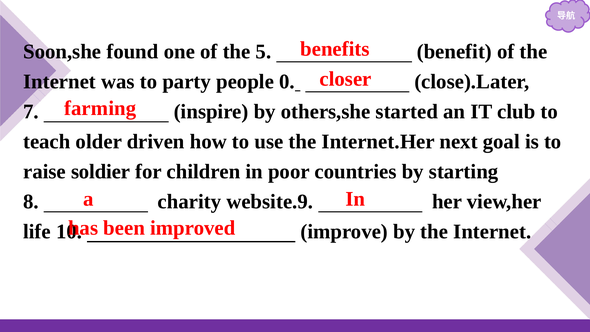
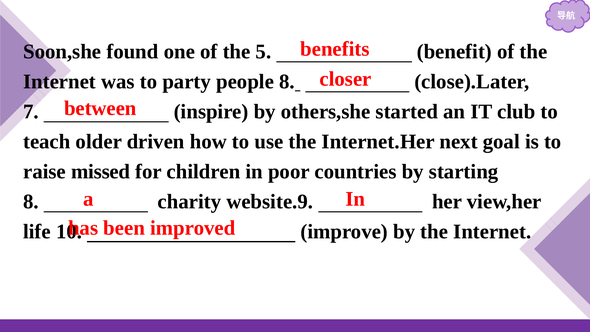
people 0: 0 -> 8 (287, 82)
farming: farming -> between (100, 108)
soldier: soldier -> missed (101, 172)
